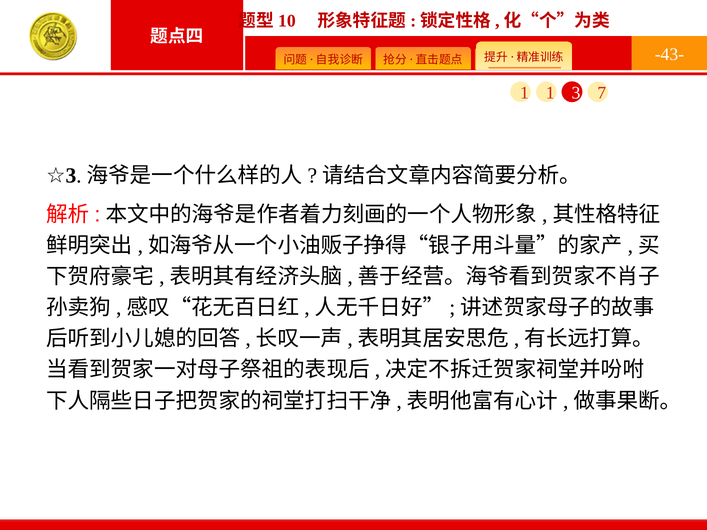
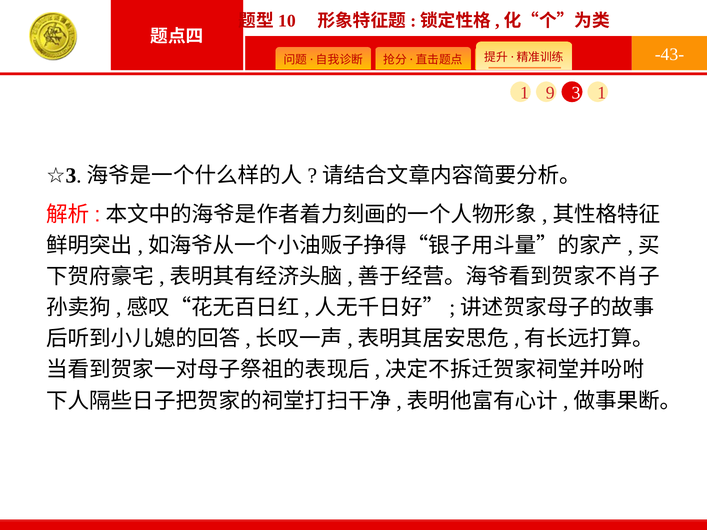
1 1: 1 -> 9 (550, 93)
3 7: 7 -> 1 (602, 93)
